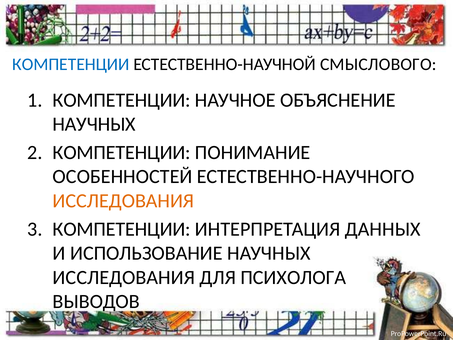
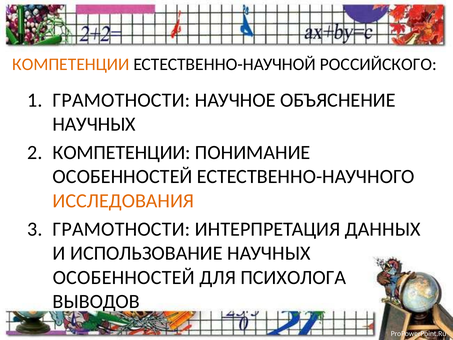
КОМПЕТЕНЦИИ colour: blue -> orange (71, 64)
СМЫСЛОВОГО: СМЫСЛОВОГО -> РОССИЙСКОГО (378, 64)
КОМПЕТЕНЦИИ: КОМПЕТЕНЦИИ -> ГРАМОТНОСТИ (121, 100)
КОМПЕТЕНЦИИ: КОМПЕТЕНЦИИ -> ГРАМОТНОСТИ (121, 229)
ИССЛЕДОВАНИЯ: ИССЛЕДОВАНИЯ -> ОСОБЕННОСТЕЙ (124, 277)
